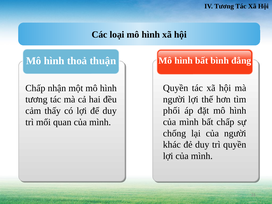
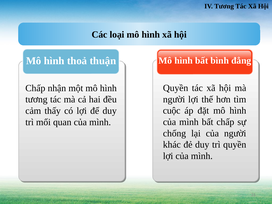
phối: phối -> cuộc (172, 111)
